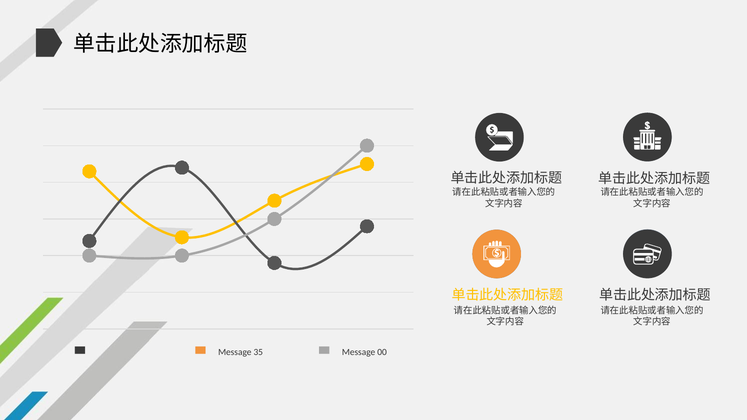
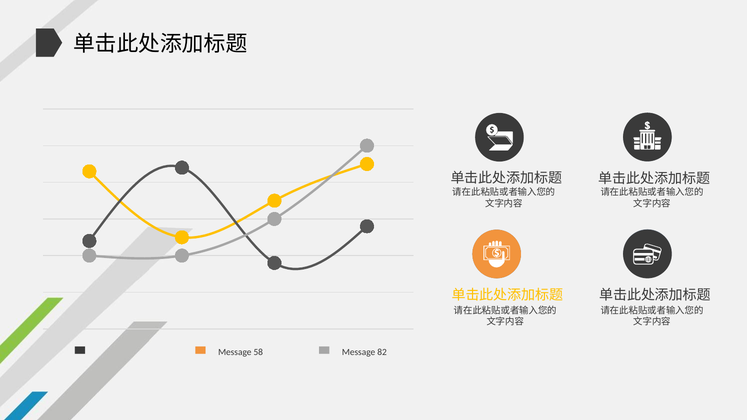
35: 35 -> 58 (258, 352)
00: 00 -> 82 (382, 352)
